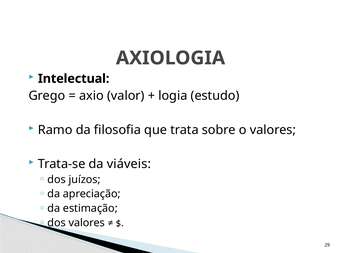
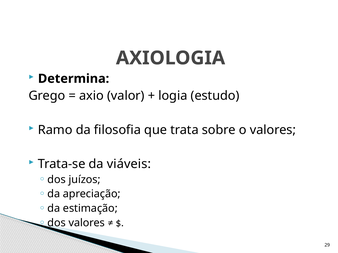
Intelectual: Intelectual -> Determina (74, 79)
